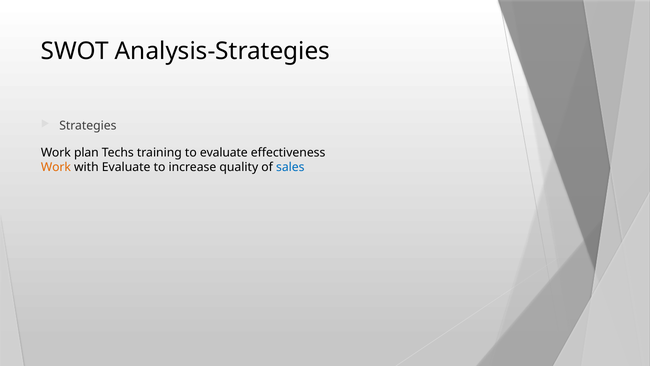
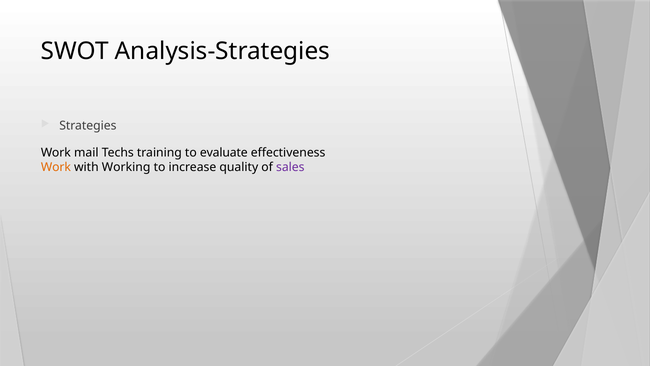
plan: plan -> mail (86, 152)
with Evaluate: Evaluate -> Working (126, 167)
sales colour: blue -> purple (290, 167)
